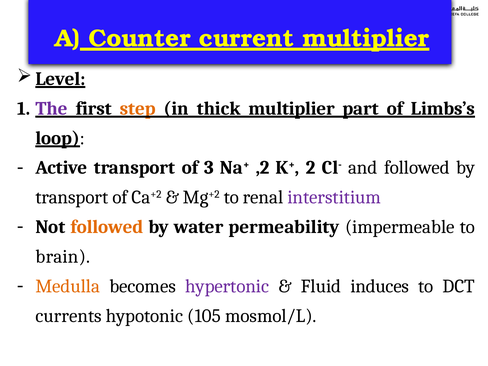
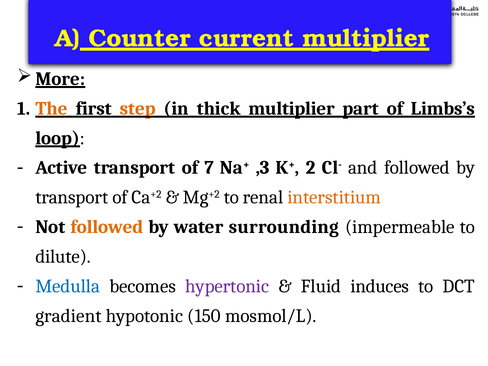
Level: Level -> More (60, 79)
The colour: purple -> orange (51, 109)
3: 3 -> 7 (209, 168)
,2: ,2 -> ,3 (263, 168)
interstitium colour: purple -> orange (334, 197)
permeability: permeability -> surrounding (284, 227)
brain: brain -> dilute (63, 257)
Medulla colour: orange -> blue (68, 286)
currents: currents -> gradient (69, 316)
105: 105 -> 150 (204, 316)
